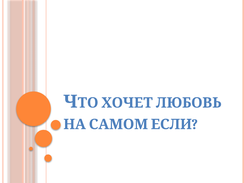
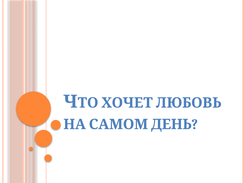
ЕСЛИ: ЕСЛИ -> ДЕНЬ (171, 124)
